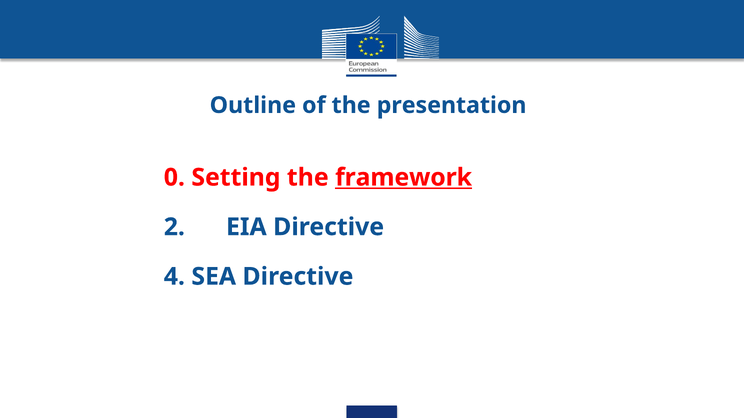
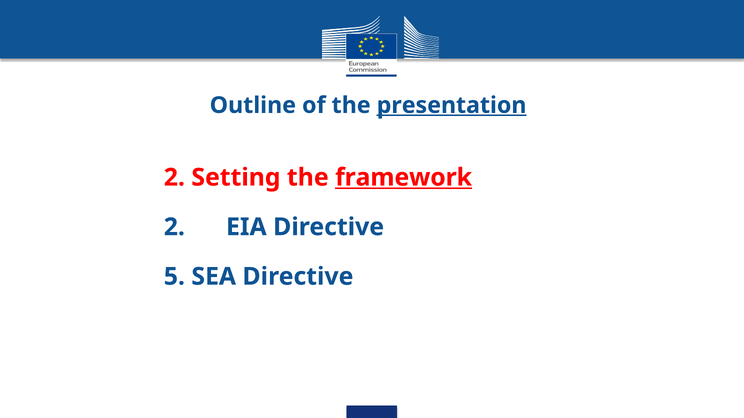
presentation underline: none -> present (452, 105)
1 0: 0 -> 2 (174, 178)
4: 4 -> 5 (174, 277)
